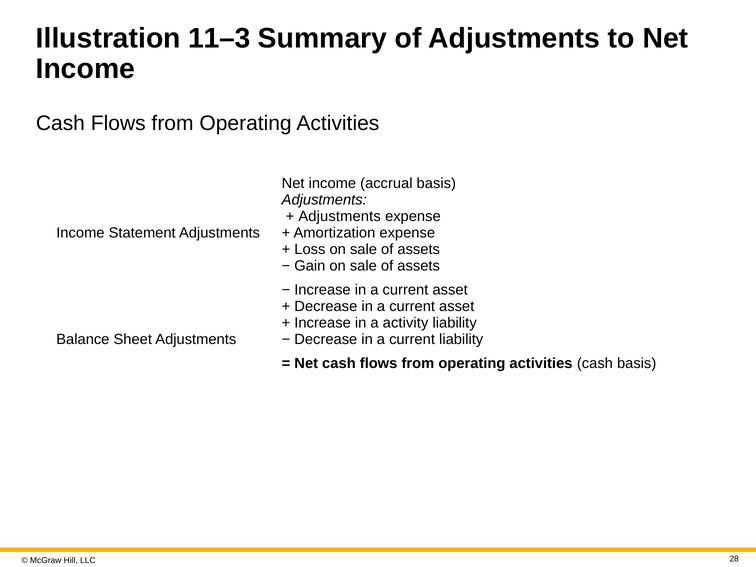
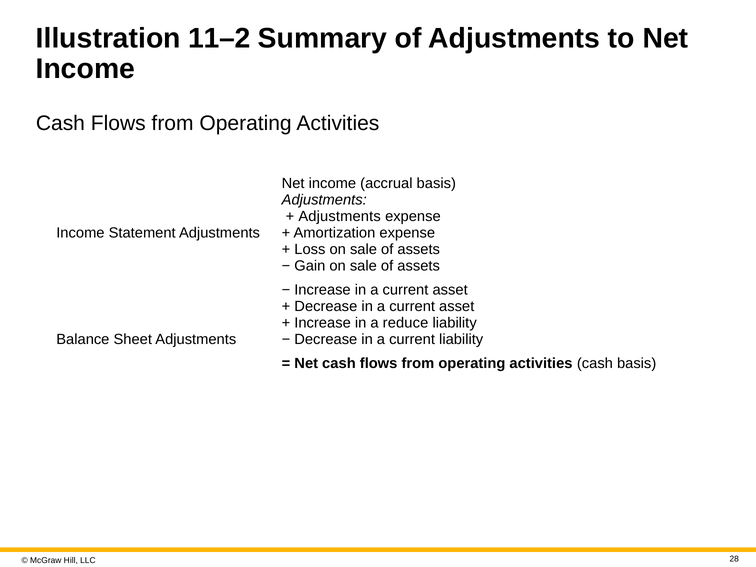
11–3: 11–3 -> 11–2 (219, 38)
activity: activity -> reduce (406, 323)
